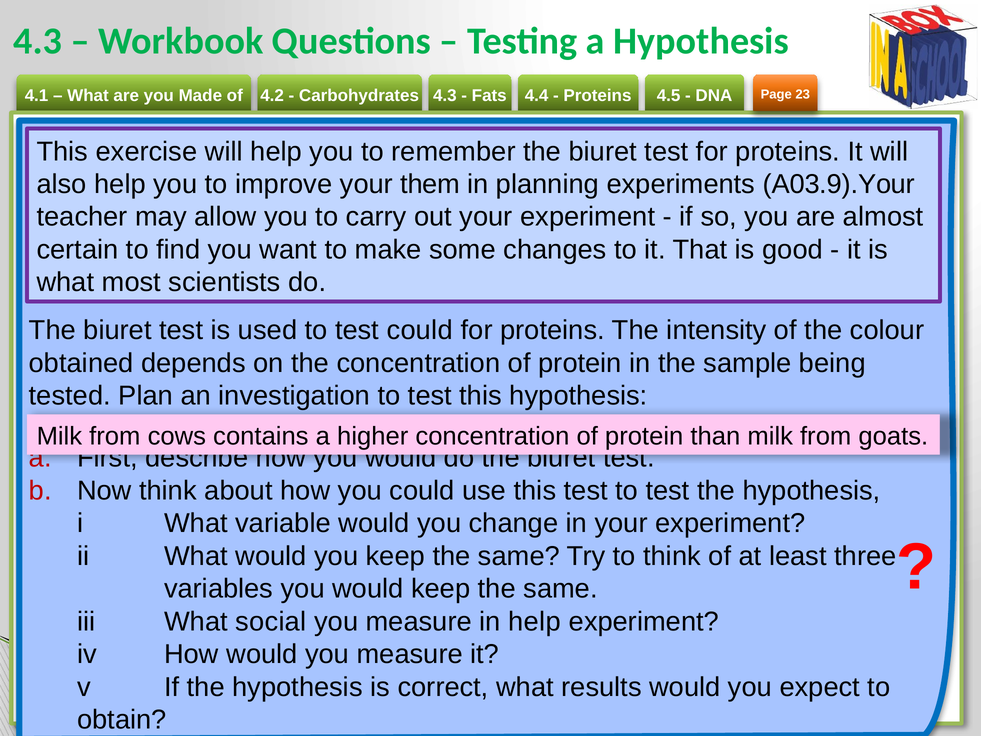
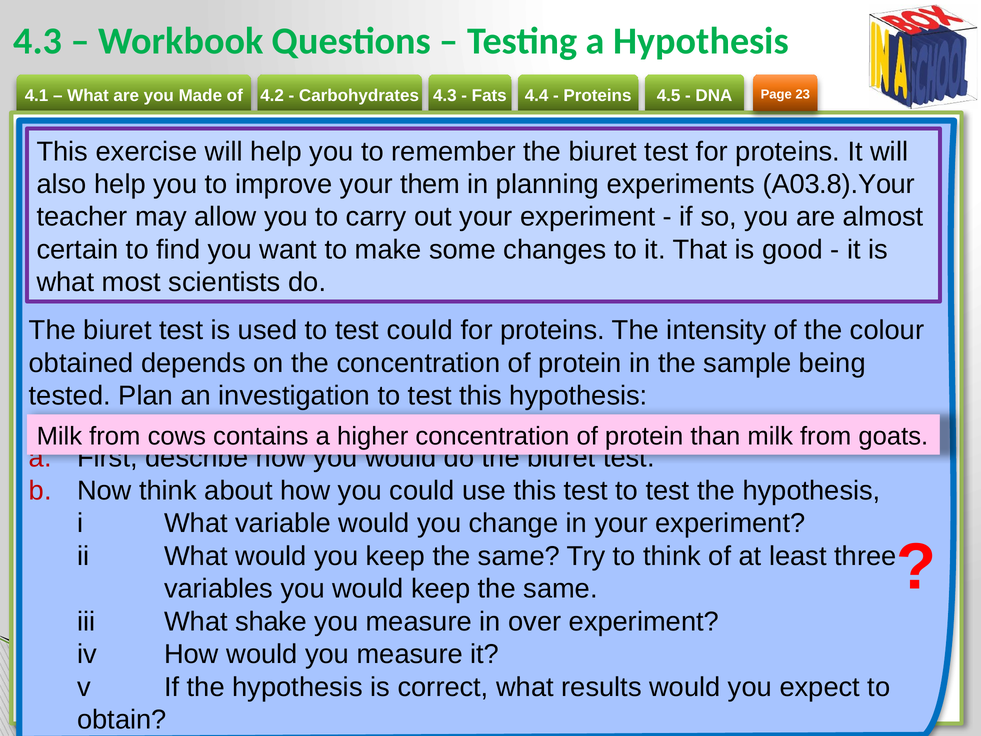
A03.9).Your: A03.9).Your -> A03.8).Your (839, 184)
social: social -> shake (271, 621)
in help: help -> over (535, 621)
